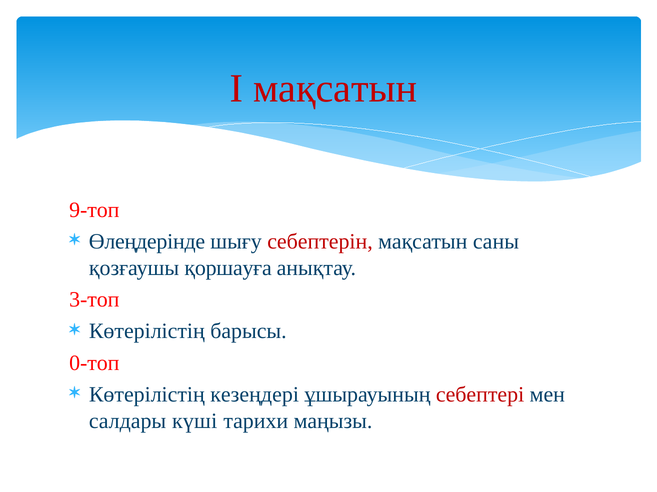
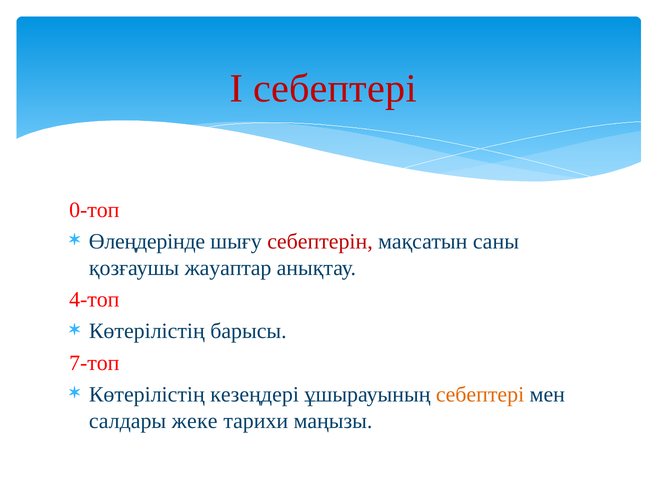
I мақсатын: мақсатын -> себептері (335, 89)
9-топ: 9-топ -> 0-топ (94, 210)
қоршауға: қоршауға -> жауаптар (228, 268)
3-топ: 3-топ -> 4-топ (94, 300)
0-топ: 0-топ -> 7-топ (94, 364)
себептері colour: red -> orange (480, 395)
күші: күші -> жеке (195, 422)
